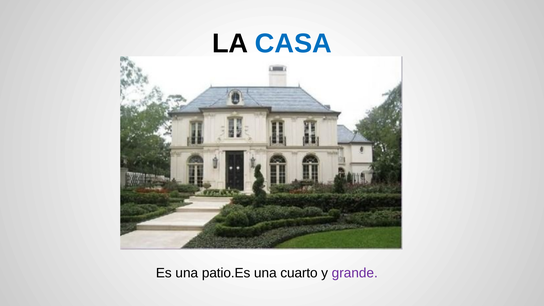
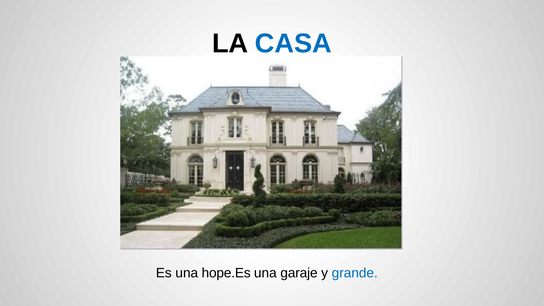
patio.Es: patio.Es -> hope.Es (226, 273)
cuarto: cuarto -> garaje (299, 273)
grande colour: purple -> blue (355, 273)
